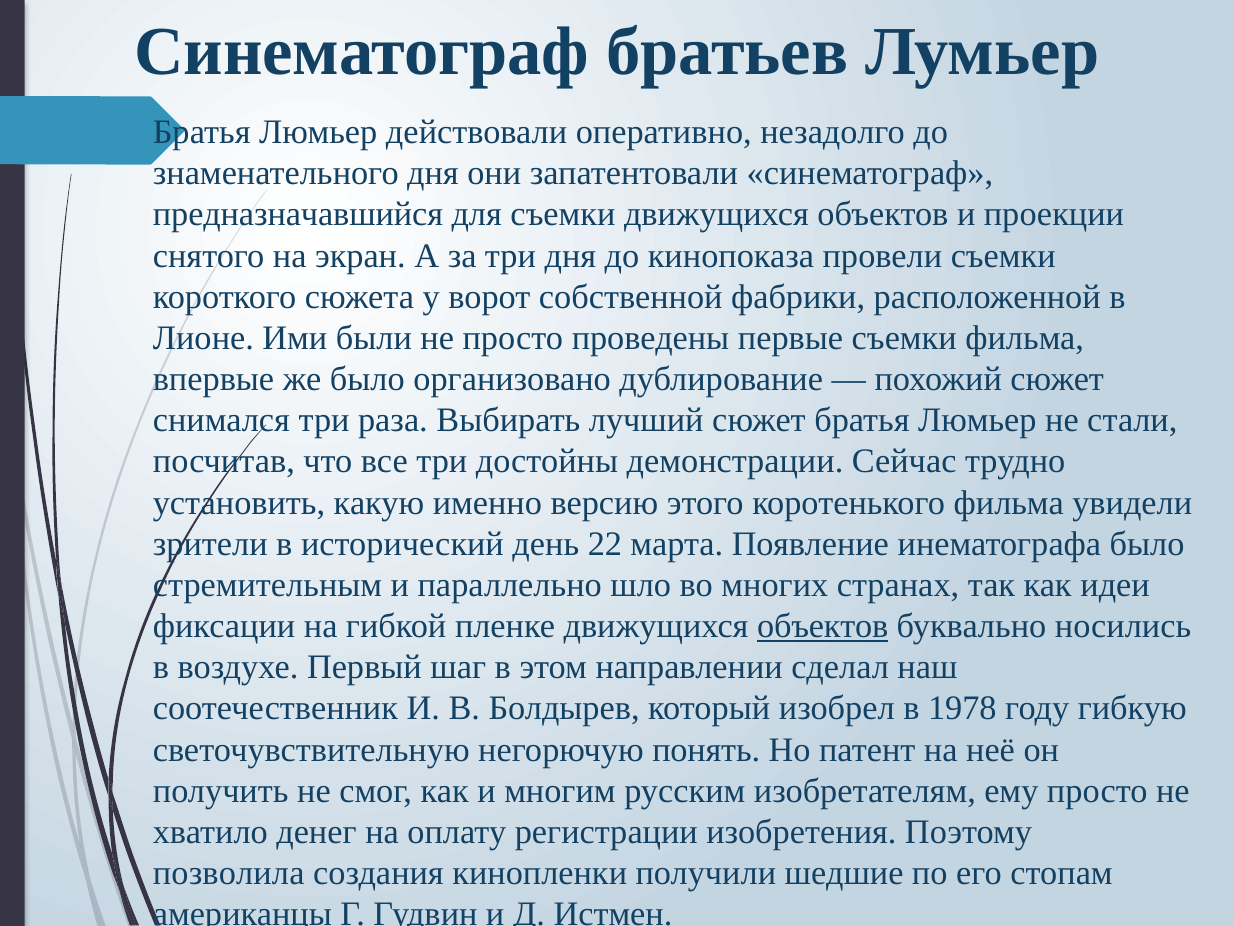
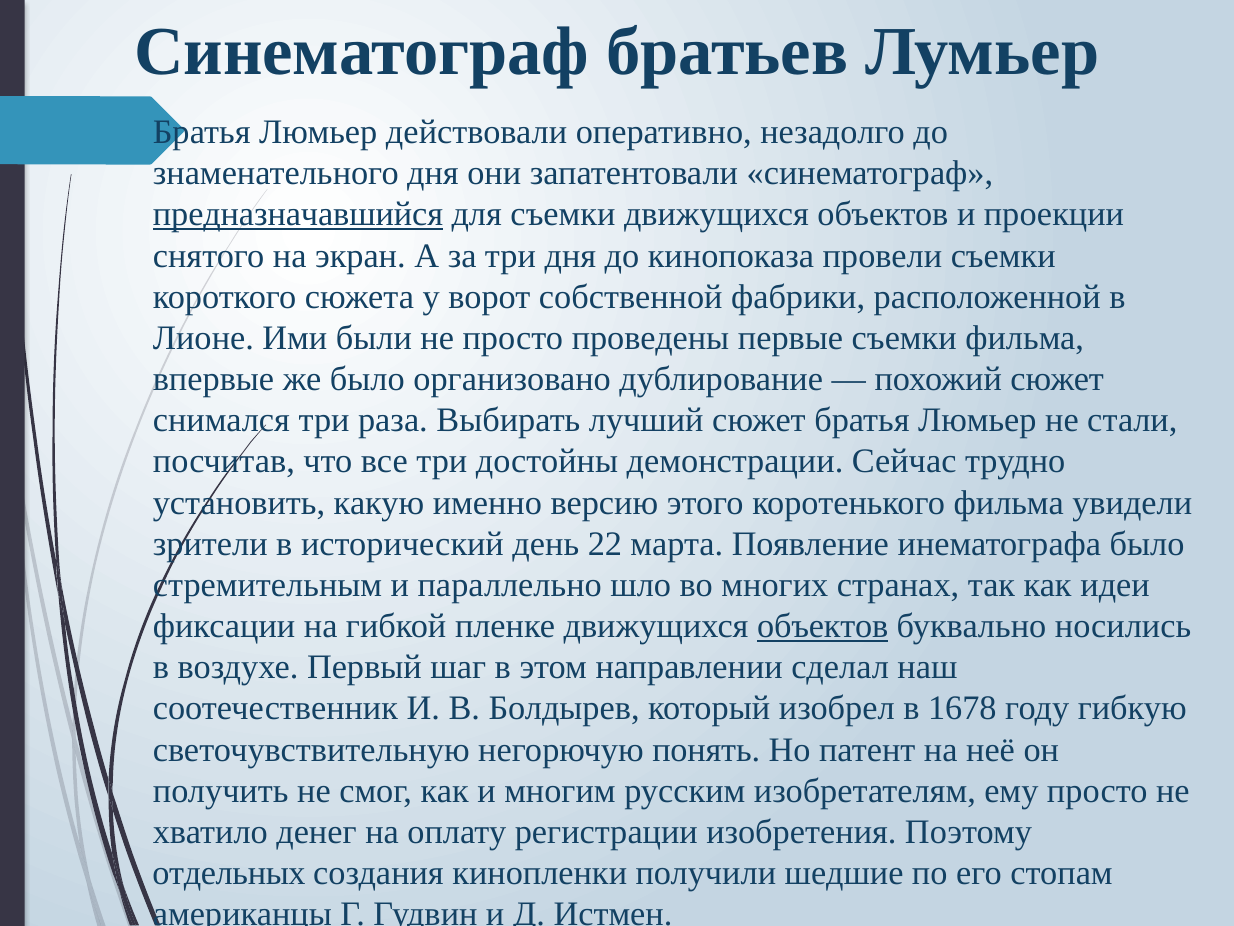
предназначавшийся underline: none -> present (298, 214)
1978: 1978 -> 1678 (962, 708)
позволила: позволила -> отдельных (229, 873)
